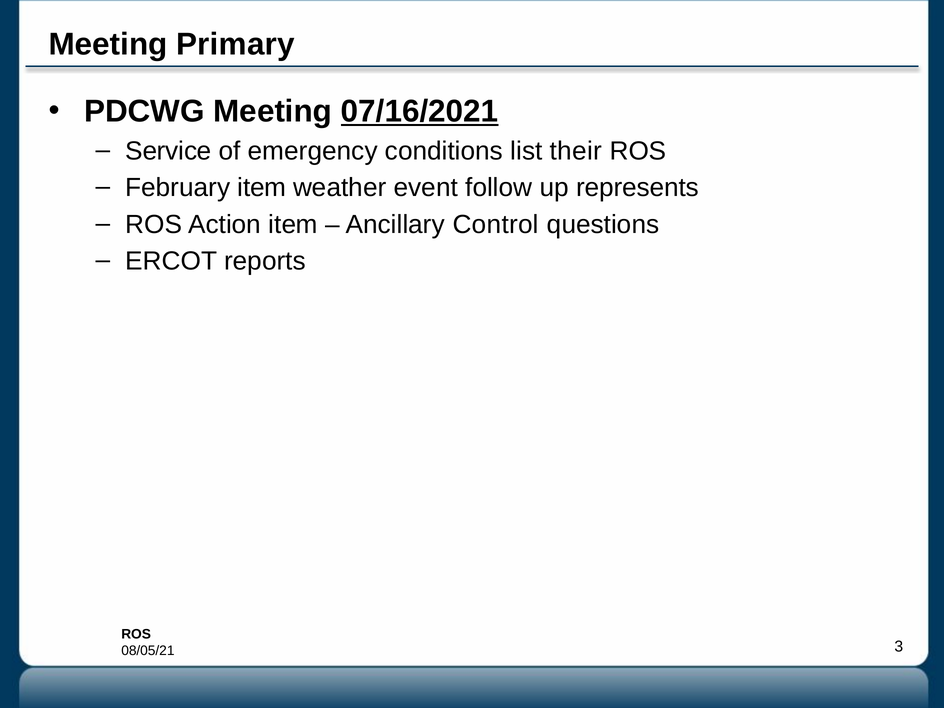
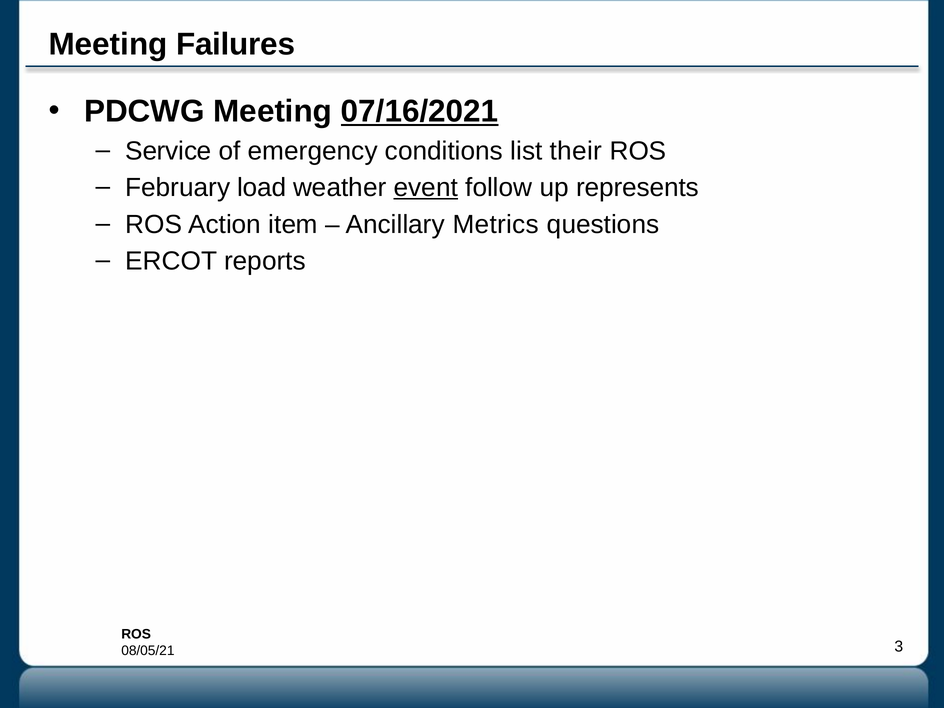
Primary: Primary -> Failures (236, 45)
February item: item -> load (262, 188)
event underline: none -> present (426, 188)
Control: Control -> Metrics (496, 224)
